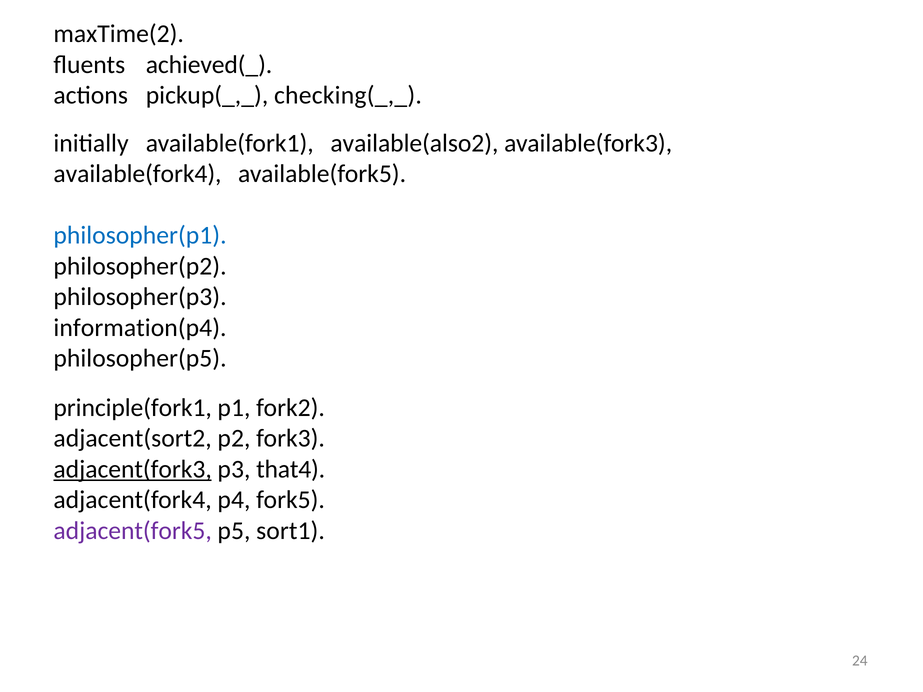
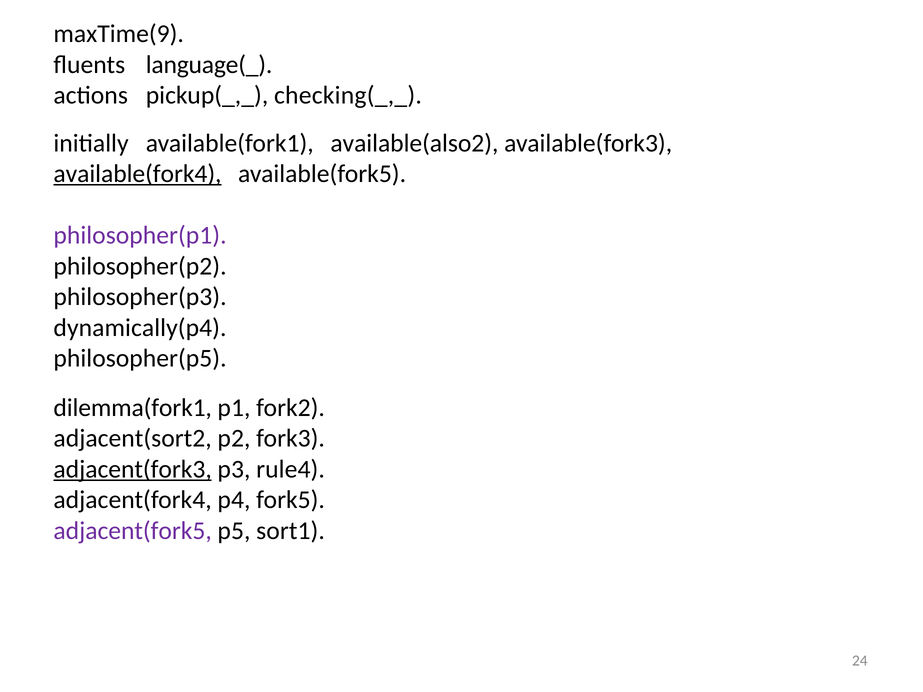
maxTime(2: maxTime(2 -> maxTime(9 (119, 34)
achieved(_: achieved(_ -> language(_ (209, 65)
available(fork4 underline: none -> present (137, 174)
philosopher(p1 colour: blue -> purple (140, 235)
information(p4: information(p4 -> dynamically(p4 (140, 328)
principle(fork1: principle(fork1 -> dilemma(fork1 (133, 408)
that4: that4 -> rule4 (291, 469)
